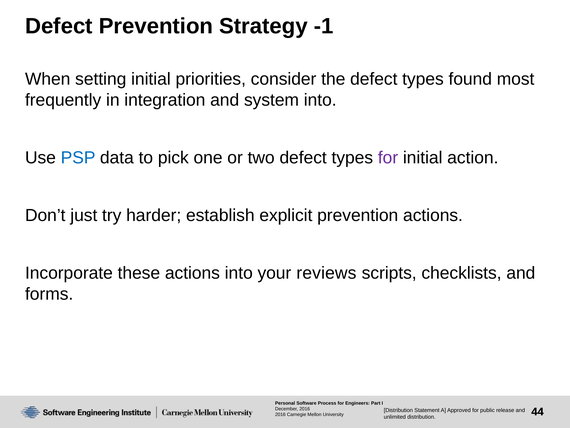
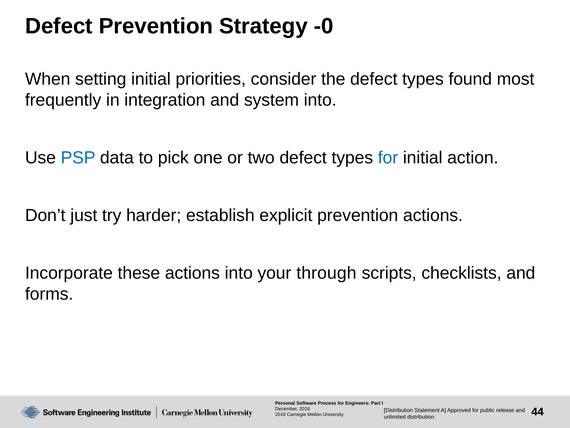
-1: -1 -> -0 (324, 26)
for colour: purple -> blue (388, 158)
reviews: reviews -> through (326, 273)
